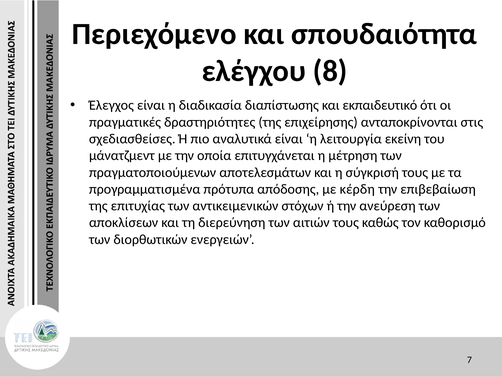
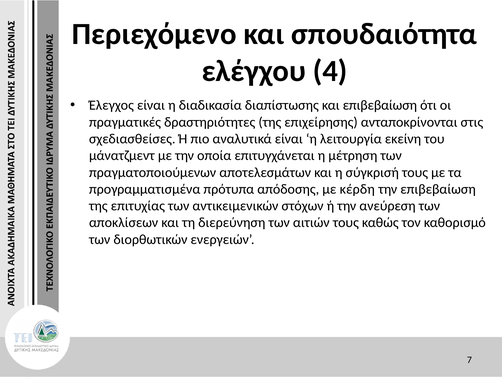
8: 8 -> 4 (330, 71)
και εκπαιδευτικό: εκπαιδευτικό -> επιβεβαίωση (380, 105)
